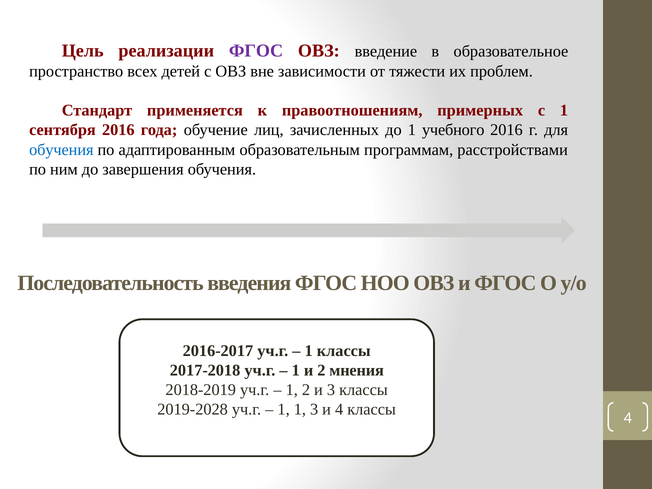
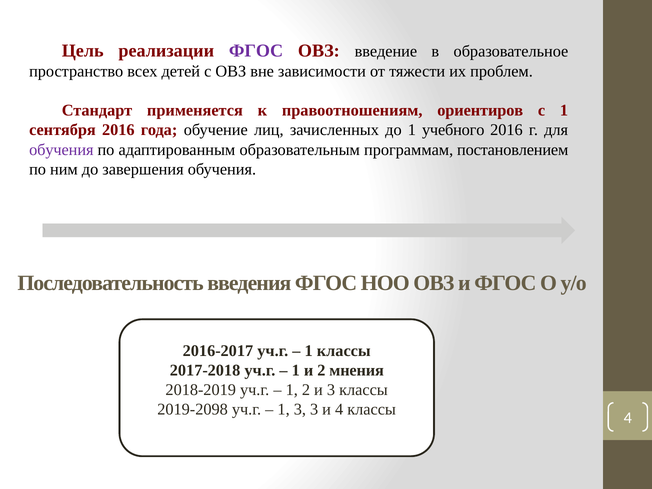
примерных: примерных -> ориентиров (480, 111)
обучения colour: blue -> purple (61, 150)
расстройствами: расстройствами -> постановлением (513, 150)
2019-2028: 2019-2028 -> 2019-2098 (193, 409)
1 1: 1 -> 3 (300, 409)
